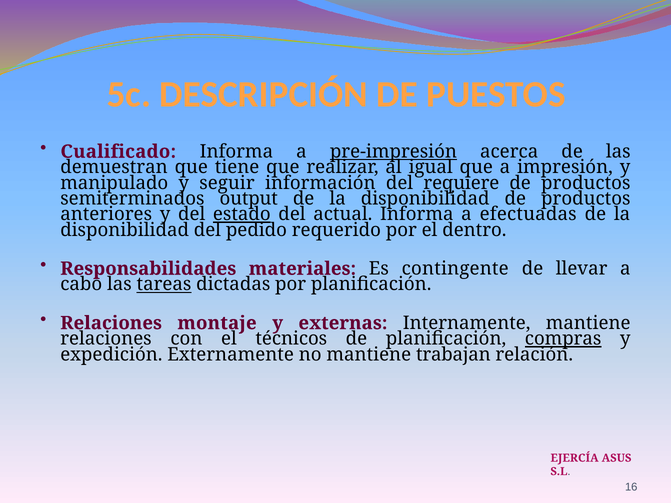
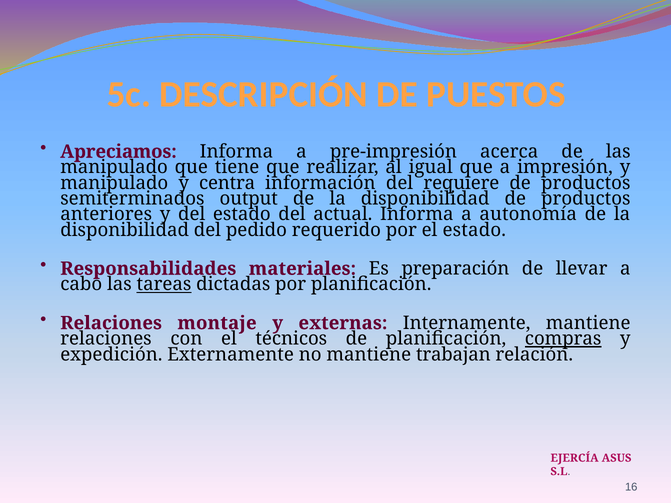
Cualificado: Cualificado -> Apreciamos (118, 152)
pre-impresión underline: present -> none (393, 152)
demuestran: demuestran -> manipulado (114, 167)
seguir: seguir -> centra (227, 183)
estado underline: present -> none (242, 214)
efectuadas: efectuadas -> autonomía (528, 214)
el dentro: dentro -> estado (474, 230)
contingente: contingente -> preparación (455, 269)
